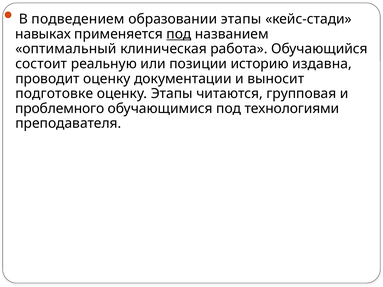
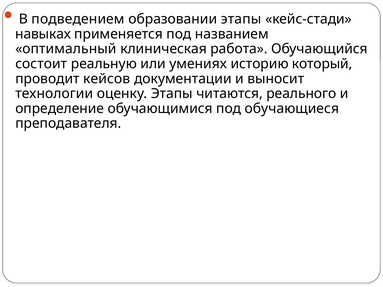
под underline: present -> none (179, 34)
позиции: позиции -> умениях (198, 64)
издавна: издавна -> который (322, 64)
проводит оценку: оценку -> кейсов (107, 79)
подготовке: подготовке -> технологии (54, 94)
групповая: групповая -> реального (301, 94)
проблемного: проблемного -> определение (60, 109)
технологиями: технологиями -> обучающиеся (292, 109)
